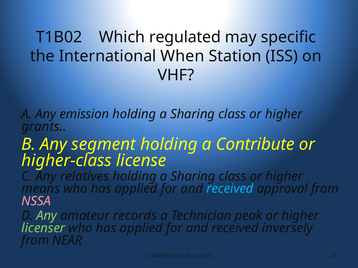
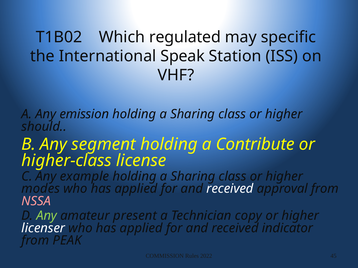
When: When -> Speak (183, 56)
grants: grants -> should (44, 127)
relatives: relatives -> example (85, 177)
means: means -> modes (41, 189)
received colour: light blue -> white (230, 189)
records: records -> present (135, 216)
peak: peak -> copy (248, 216)
licenser colour: light green -> white (43, 229)
inversely: inversely -> indicator (287, 229)
NEAR: NEAR -> PEAK (67, 241)
